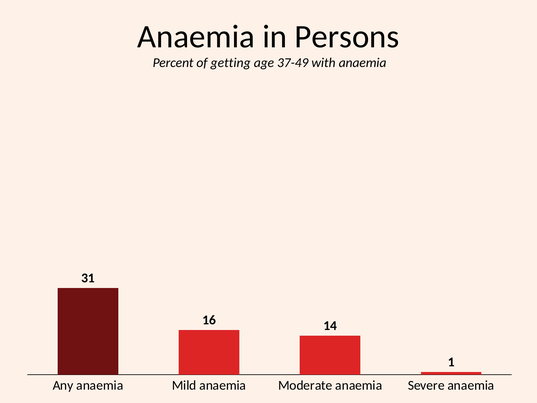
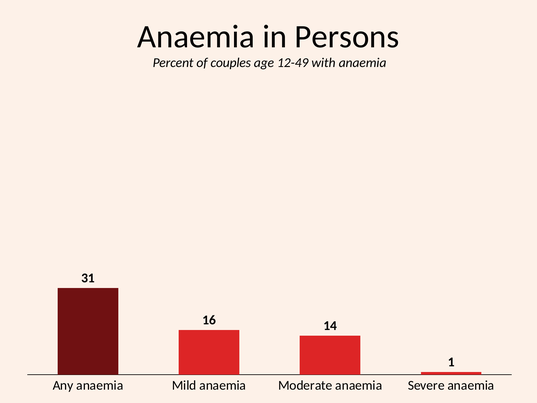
getting: getting -> couples (231, 63)
37-49: 37-49 -> 12-49 (293, 63)
